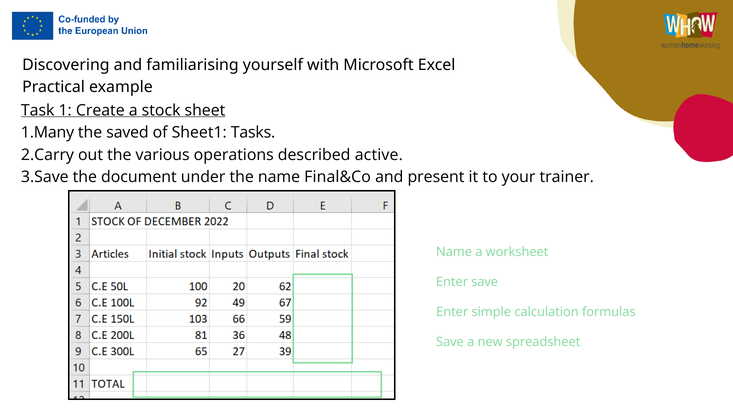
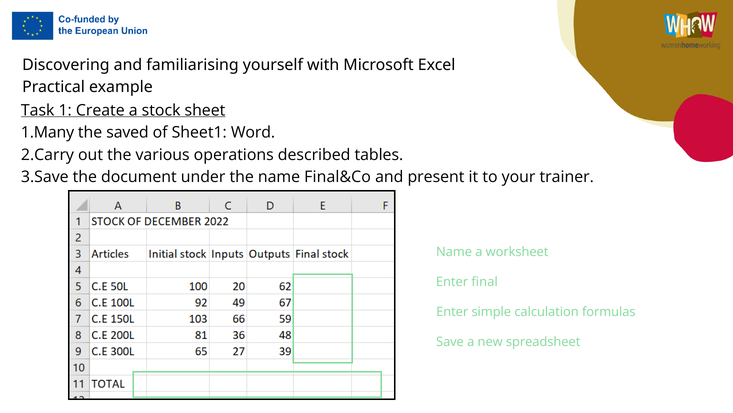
Tasks: Tasks -> Word (253, 132)
active: active -> tables (379, 155)
Enter save: save -> final (485, 281)
